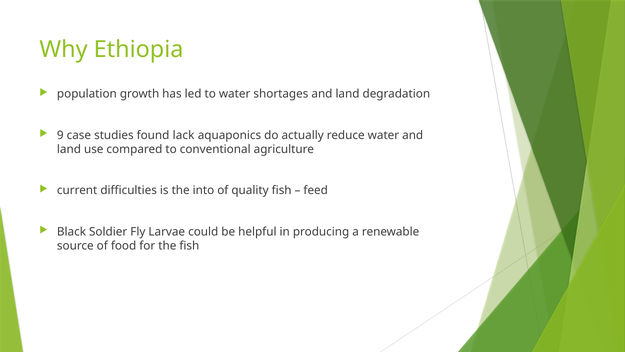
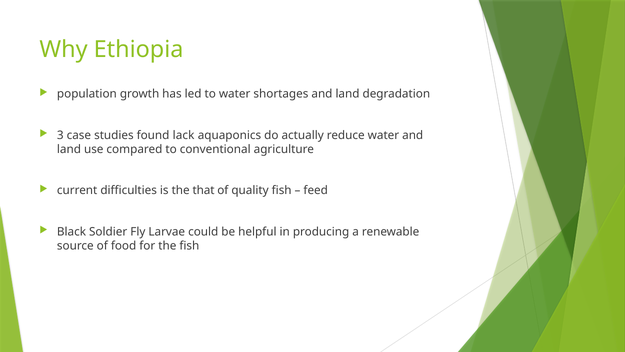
9: 9 -> 3 (60, 135)
into: into -> that (204, 190)
